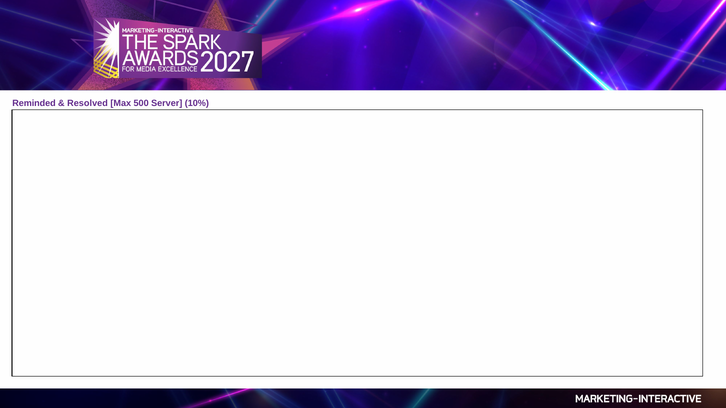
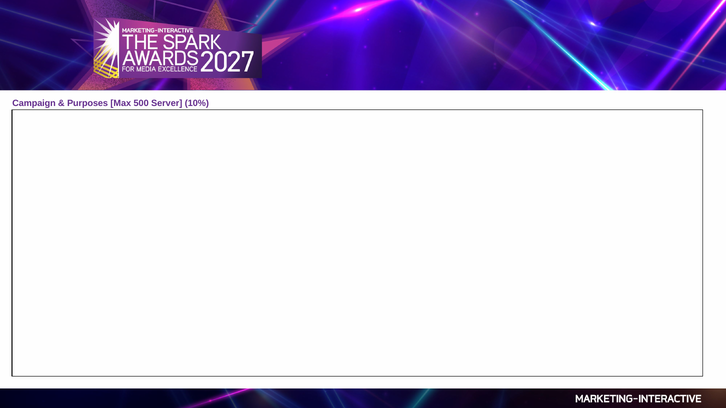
Reminded: Reminded -> Campaign (34, 103)
Resolved: Resolved -> Purposes (88, 103)
